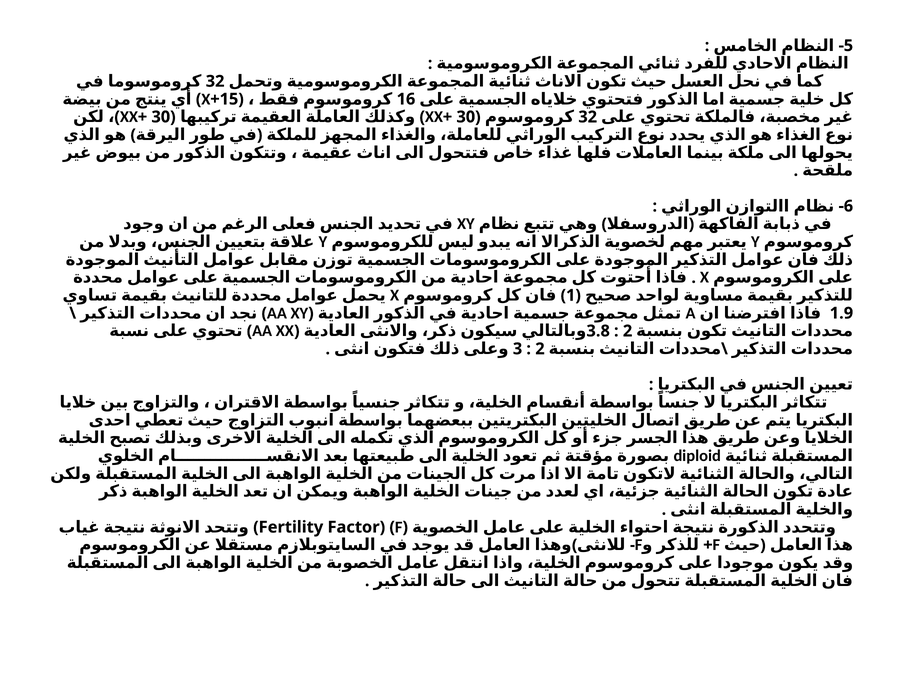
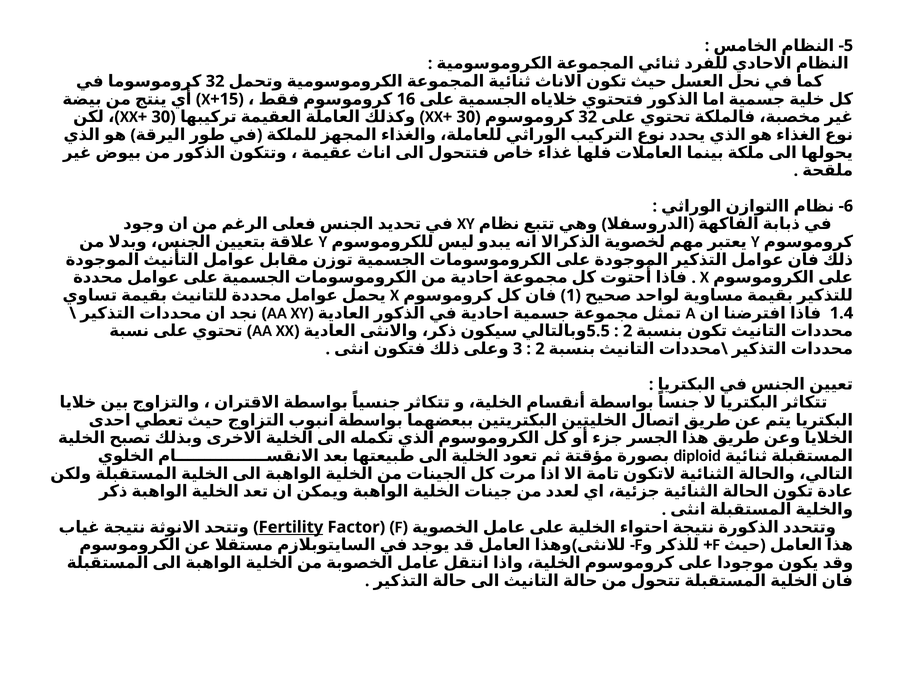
1.9: 1.9 -> 1.4 (841, 313)
3.8: 3.8 -> 5.5 (598, 331)
Fertility underline: none -> present (291, 528)
